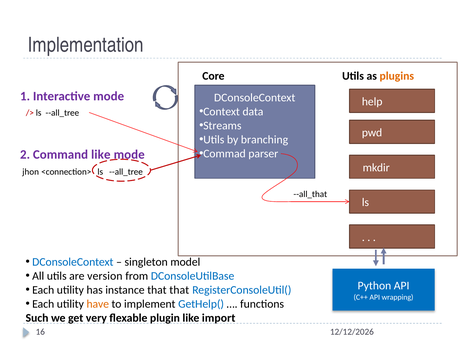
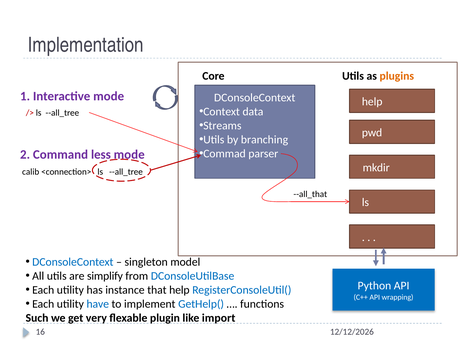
Command like: like -> less (101, 154)
jhon: jhon -> calib (31, 172)
version: version -> simplify (105, 276)
that that: that -> help (179, 290)
have colour: orange -> blue (98, 304)
